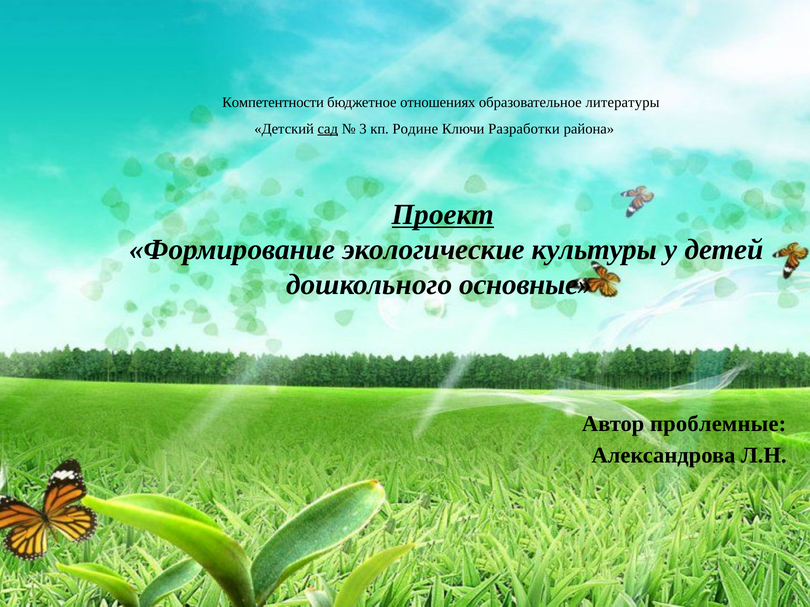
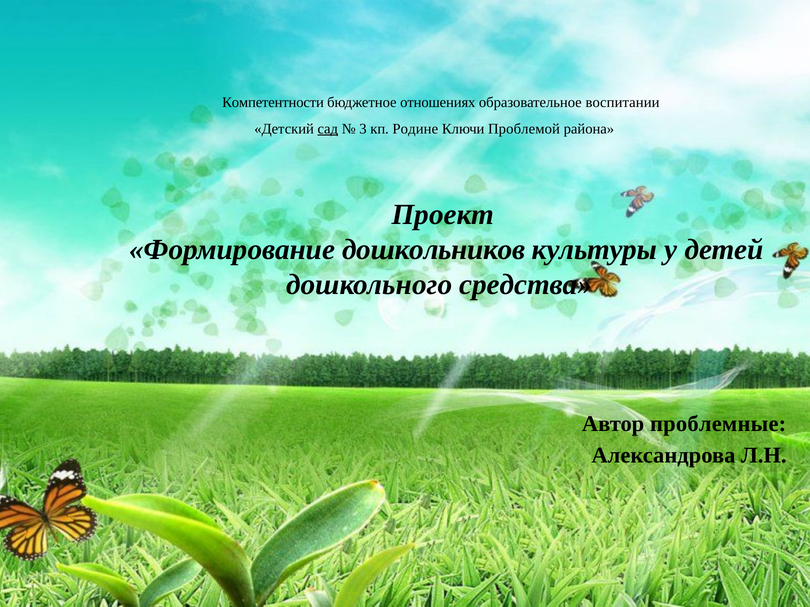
литературы: литературы -> воспитании (623, 102)
Разработки: Разработки -> Проблемой (524, 129)
Проект underline: present -> none (443, 215)
экологические: экологические -> дошкольников (434, 250)
основные: основные -> средства (526, 285)
